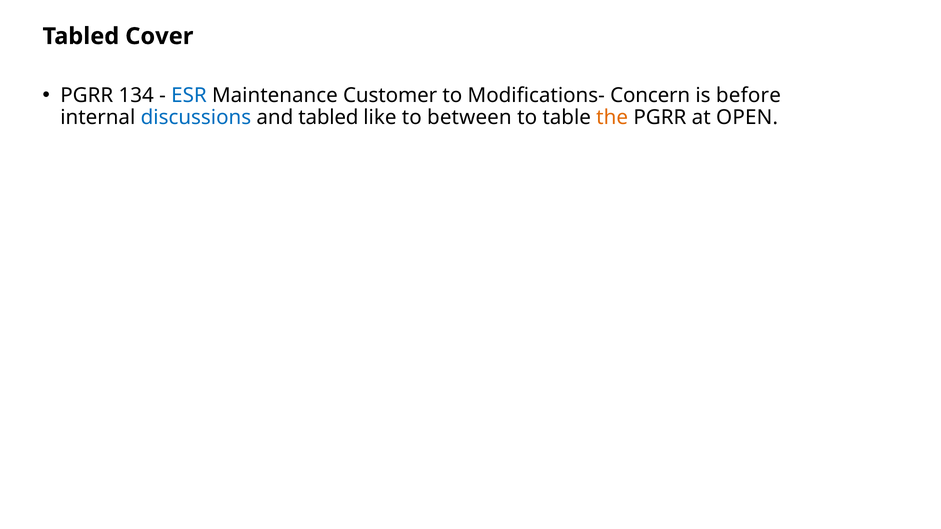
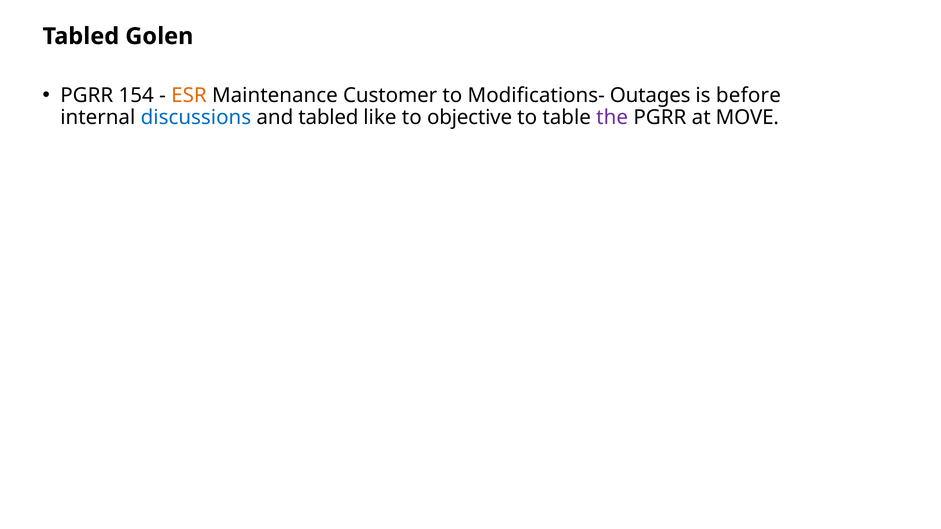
Cover: Cover -> Golen (159, 36)
134: 134 -> 154 (136, 95)
ESR colour: blue -> orange (189, 95)
Concern: Concern -> Outages (650, 95)
between: between -> objective (470, 118)
the colour: orange -> purple (612, 118)
OPEN: OPEN -> MOVE (747, 118)
